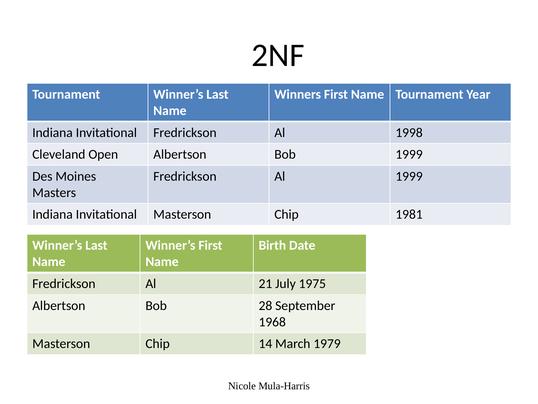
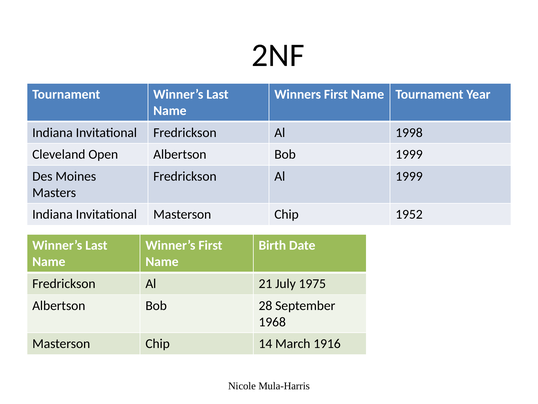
1981: 1981 -> 1952 (409, 214)
1979: 1979 -> 1916 (327, 343)
